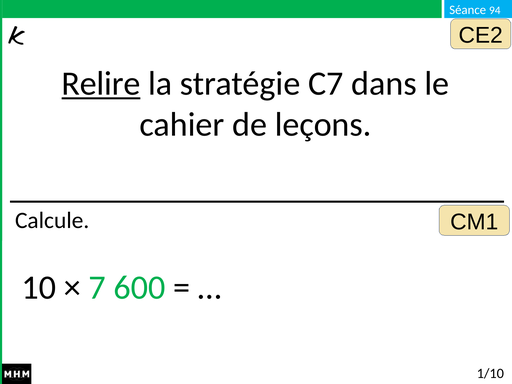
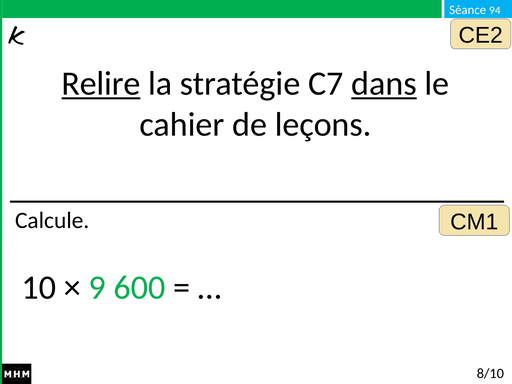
dans underline: none -> present (384, 84)
7: 7 -> 9 (97, 287)
1/10: 1/10 -> 8/10 (490, 374)
